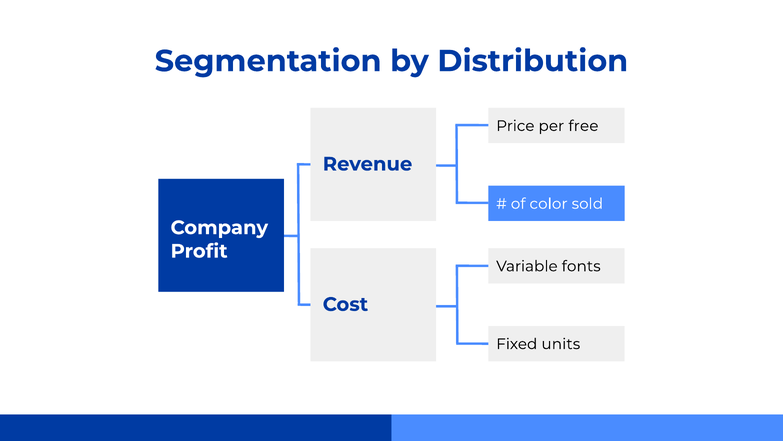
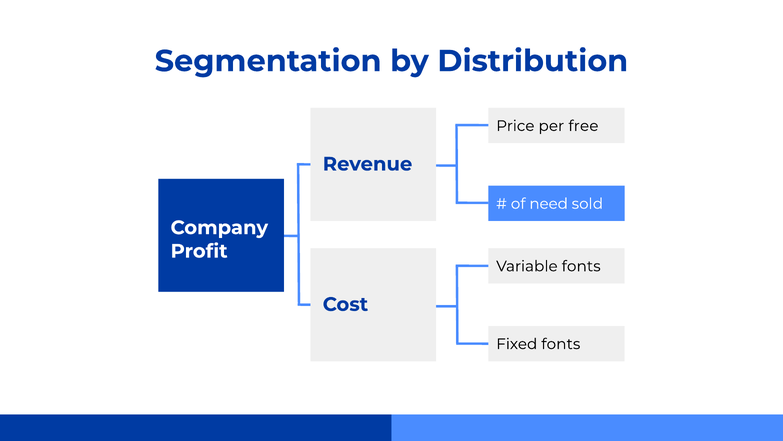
color: color -> need (549, 204)
Fixed units: units -> fonts (561, 344)
